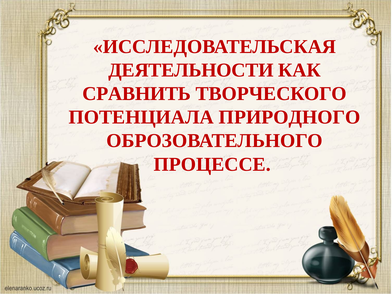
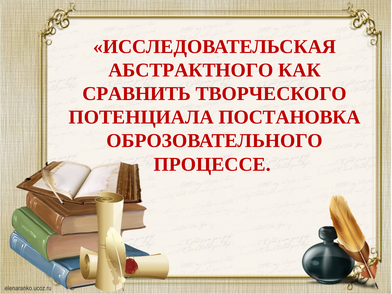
ДЕЯТЕЛЬНОСТИ: ДЕЯТЕЛЬНОСТИ -> АБСТРАКТНОГО (191, 70)
ПРИРОДНОГО: ПРИРОДНОГО -> ПОСТАНОВКА (290, 117)
